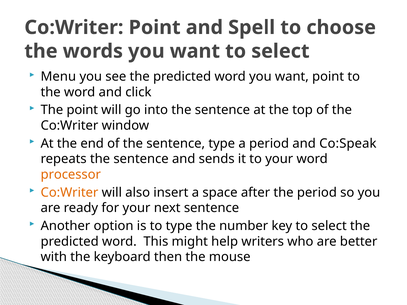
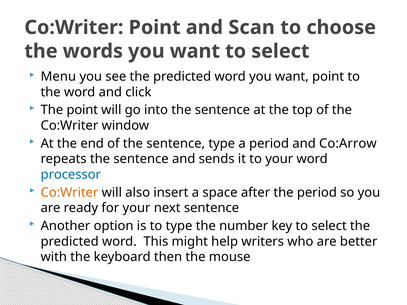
Spell: Spell -> Scan (252, 27)
Co:Speak: Co:Speak -> Co:Arrow (348, 144)
processor colour: orange -> blue (71, 175)
